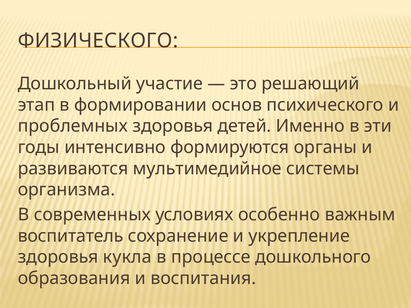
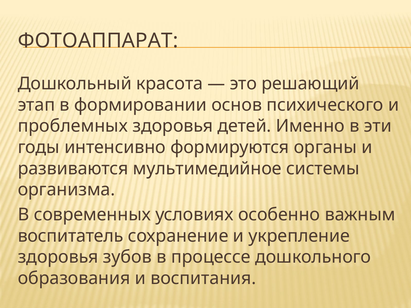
ФИЗИЧЕСКОГО: ФИЗИЧЕСКОГО -> ФОТОАППАРАТ (98, 41)
участие: участие -> красота (170, 84)
кукла: кукла -> зубов (127, 257)
